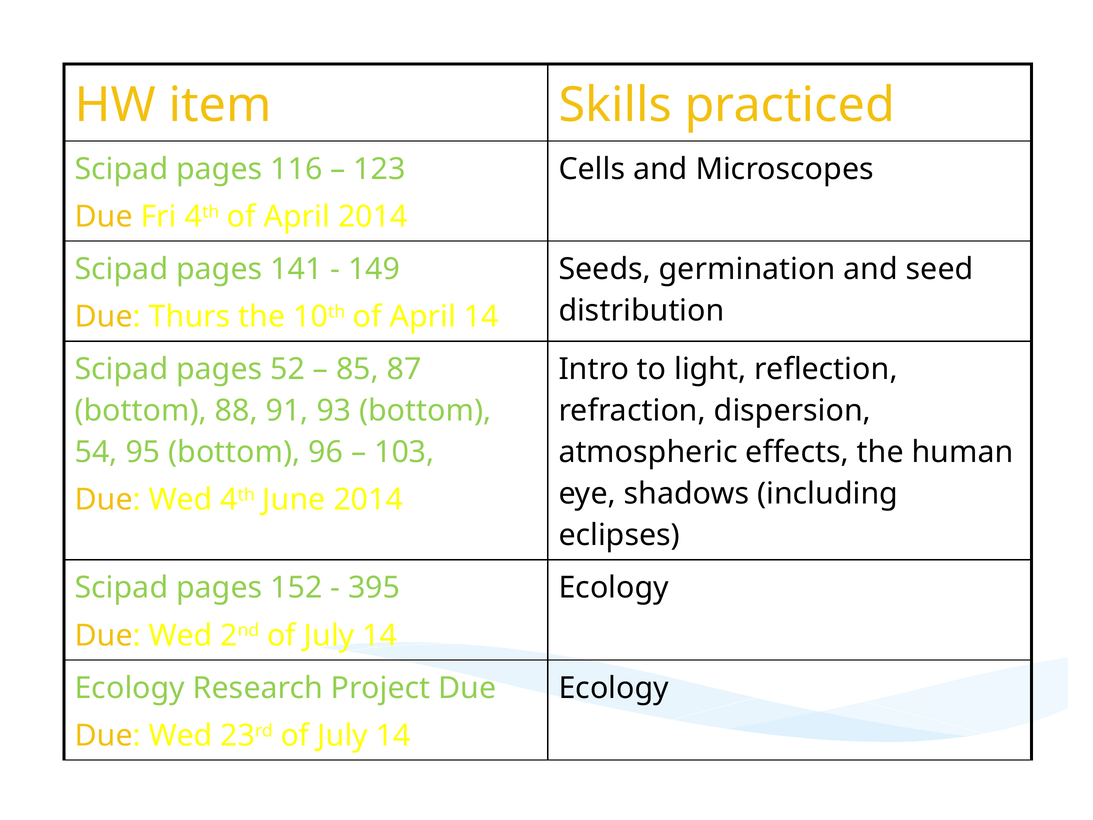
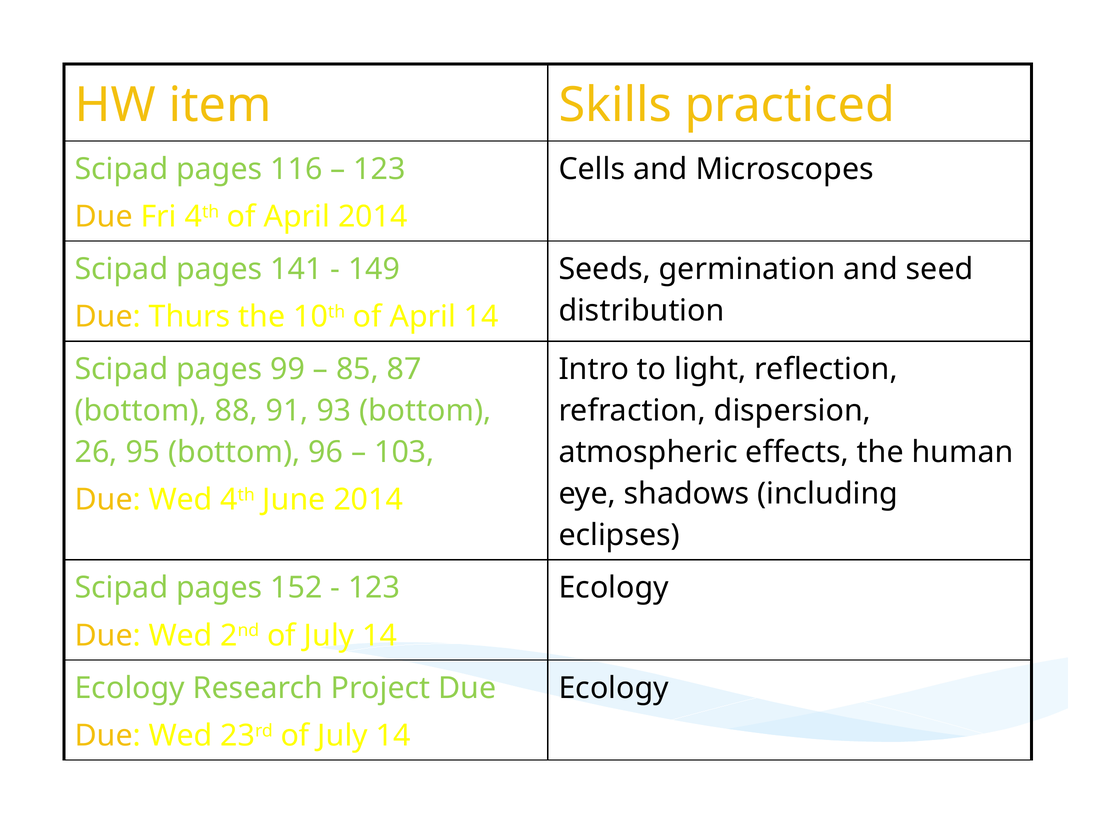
52: 52 -> 99 (288, 369)
54: 54 -> 26 (96, 452)
395: 395 -> 123 (374, 588)
